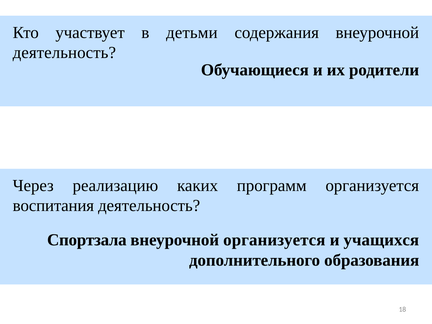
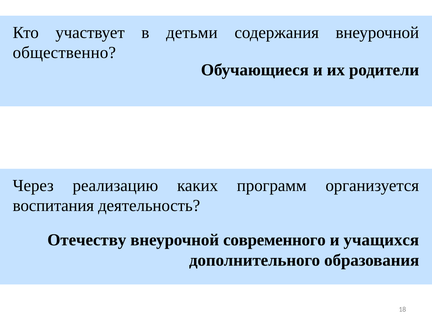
деятельность: деятельность -> общественно (64, 53)
Спортзала: Спортзала -> Отечеству (87, 240)
внеурочной организуется: организуется -> современного (274, 240)
